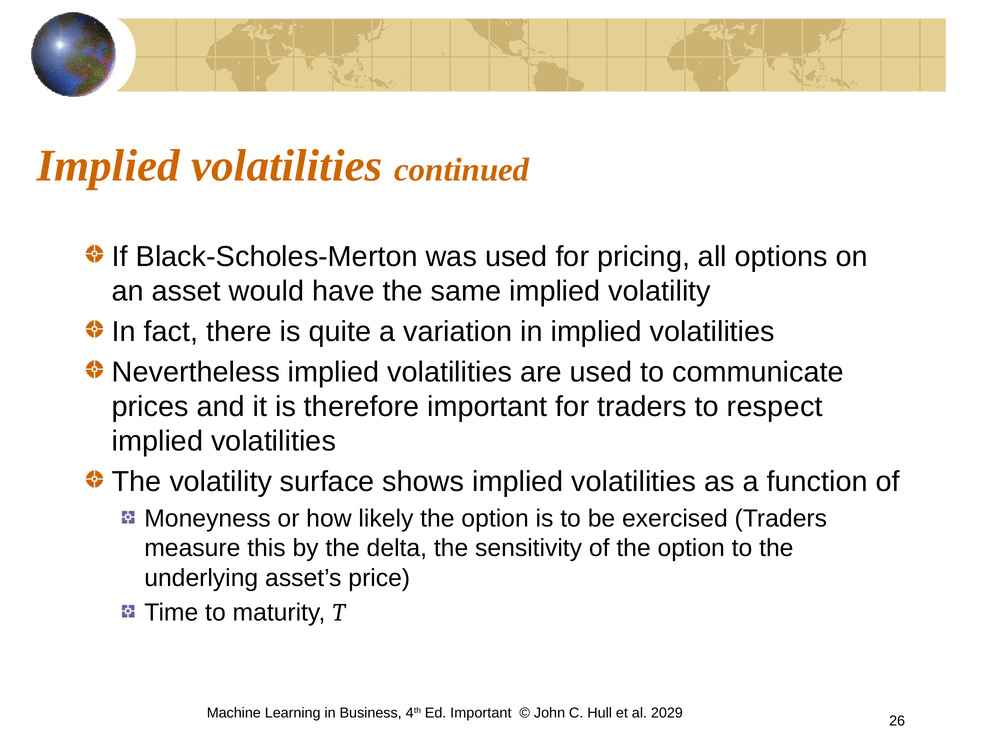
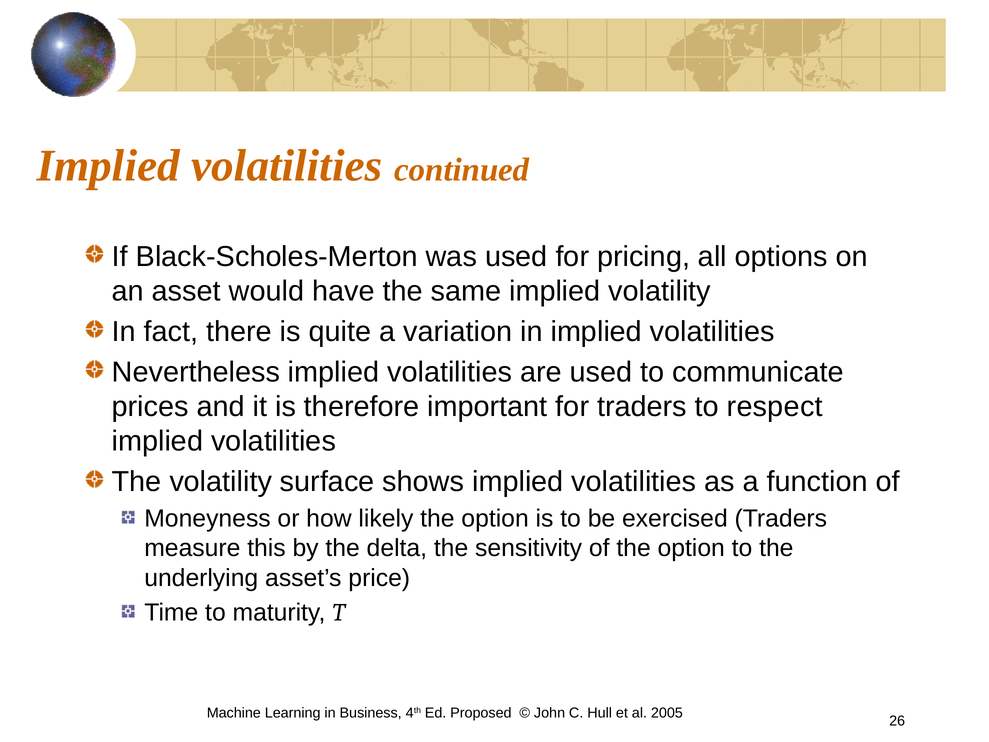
Ed Important: Important -> Proposed (481, 713)
2029: 2029 -> 2005 (667, 713)
